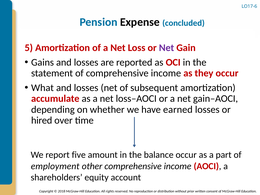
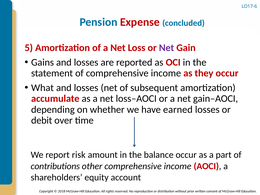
Expense colour: black -> red (140, 22)
hired: hired -> debit (42, 120)
five: five -> risk (79, 155)
employment: employment -> contributions (55, 166)
